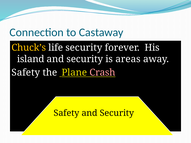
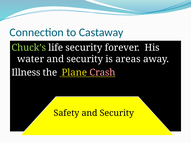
Chuck’s colour: yellow -> light green (29, 48)
island: island -> water (31, 59)
Safety: Safety -> Illness (26, 73)
